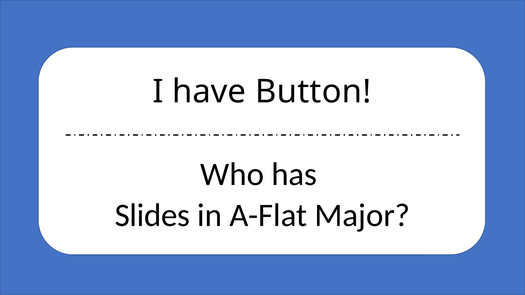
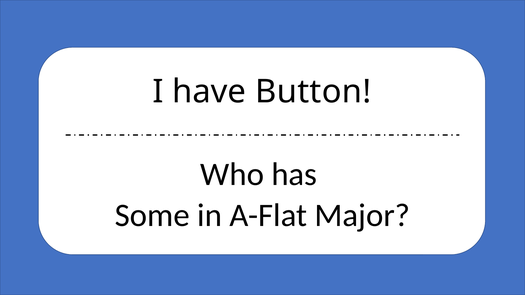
Slides: Slides -> Some (152, 216)
